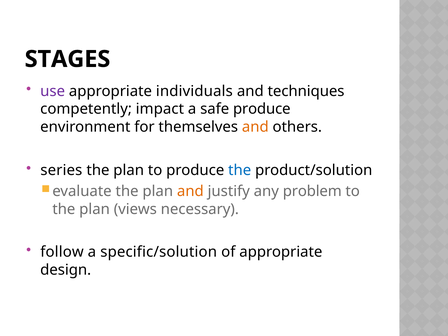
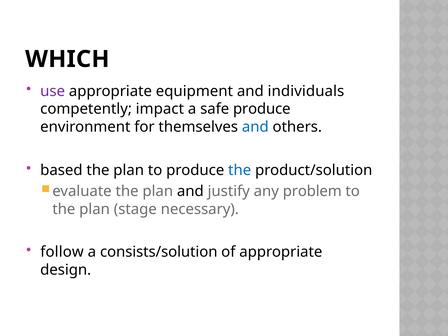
STAGES: STAGES -> WHICH (67, 59)
individuals: individuals -> equipment (194, 91)
techniques: techniques -> individuals (306, 91)
and colour: orange -> blue (255, 127)
series: series -> based (61, 170)
and colour: orange -> black (190, 191)
views: views -> stage (135, 209)
specific/solution: specific/solution -> consists/solution (159, 252)
